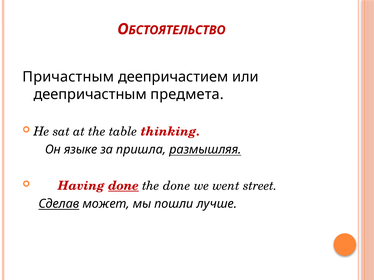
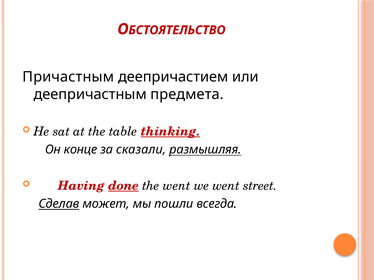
thinking underline: none -> present (170, 132)
языке: языке -> конце (81, 150)
пришла: пришла -> сказали (141, 150)
the done: done -> went (177, 186)
лучше: лучше -> всегда (217, 204)
